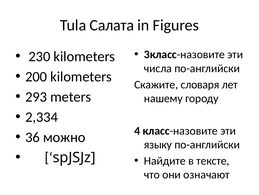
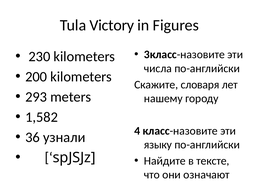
Салата: Салата -> Victory (112, 25)
2,334: 2,334 -> 1,582 (42, 117)
можно: можно -> узнали (64, 137)
